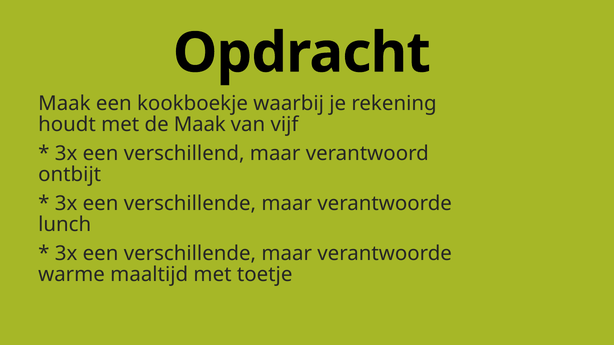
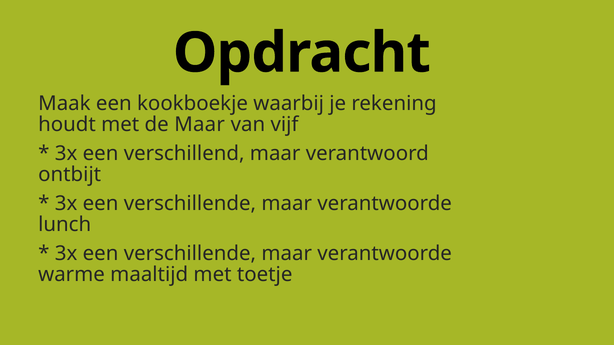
de Maak: Maak -> Maar (200, 125)
